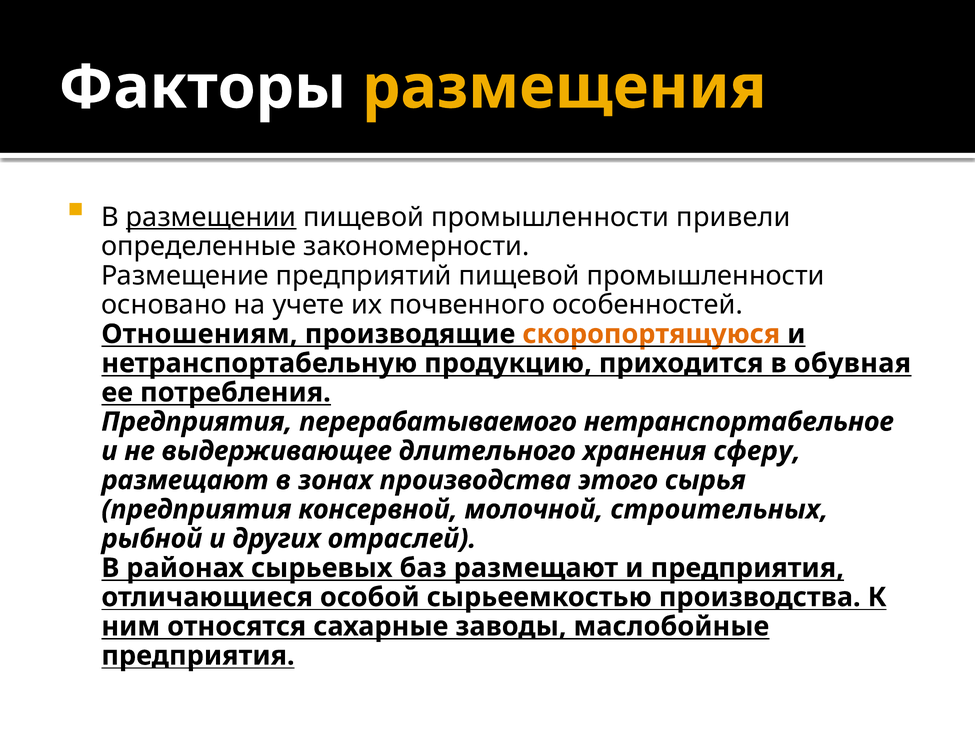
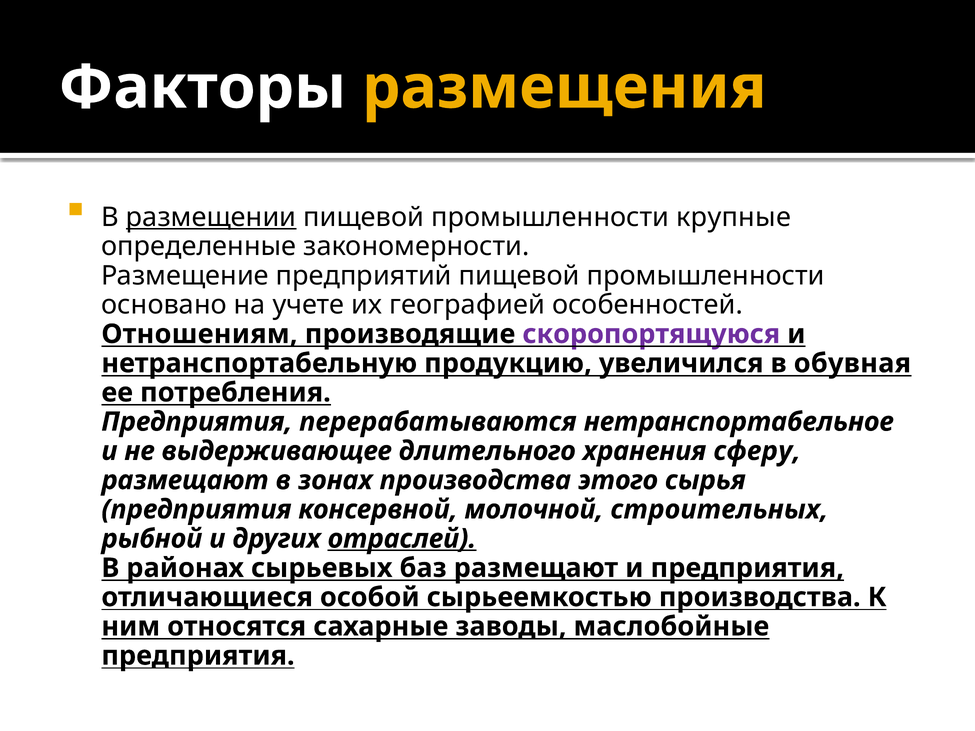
привели: привели -> крупные (734, 217)
почвенного: почвенного -> географией (467, 305)
скоропортящуюся colour: orange -> purple (651, 334)
приходится: приходится -> увеличился (681, 363)
перерабатываемого: перерабатываемого -> перерабатываются (438, 422)
отраслей underline: none -> present (402, 539)
